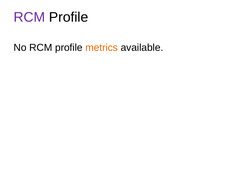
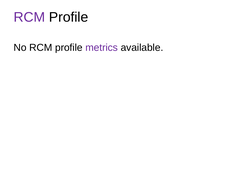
metrics colour: orange -> purple (102, 48)
